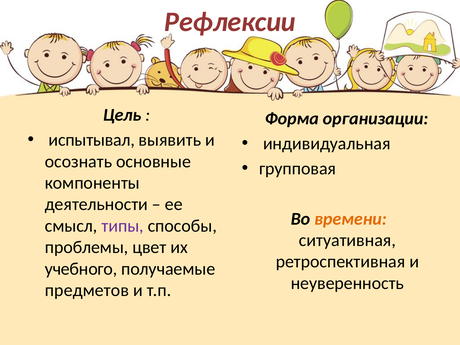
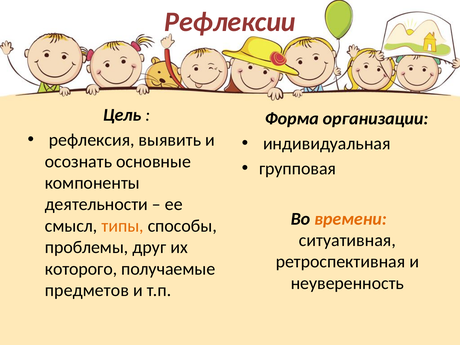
испытывал: испытывал -> рефлексия (92, 140)
типы colour: purple -> orange (123, 226)
цвет: цвет -> друг (149, 247)
учебного: учебного -> которого (81, 269)
